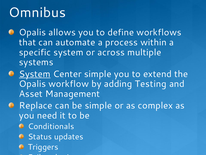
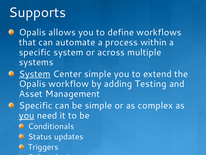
Omnibus: Omnibus -> Supports (37, 12)
Replace: Replace -> Specific (36, 105)
you underline: none -> present (27, 115)
